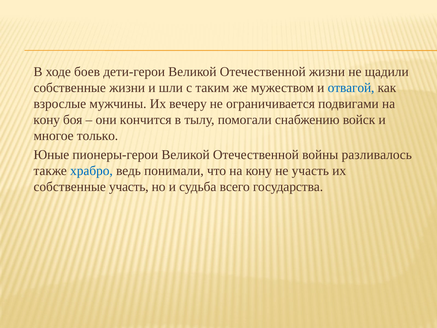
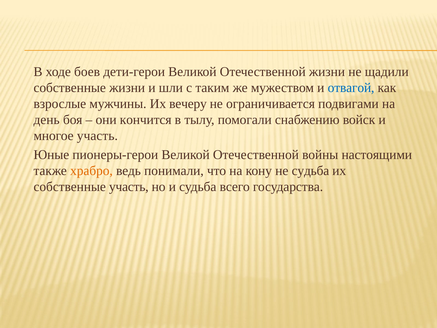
кону: кону -> день (47, 120)
многое только: только -> участь (97, 136)
разливалось: разливалось -> настоящими (377, 154)
храбро colour: blue -> orange (91, 170)
не участь: участь -> судьба (310, 170)
